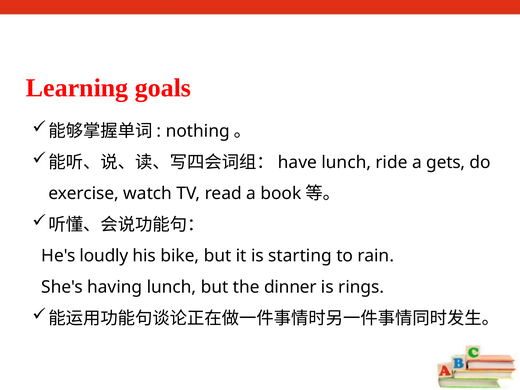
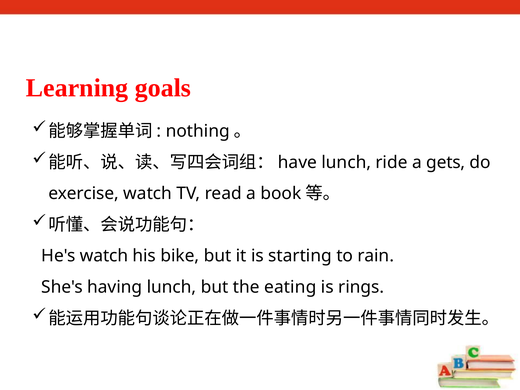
He's loudly: loudly -> watch (104, 256)
dinner: dinner -> eating (290, 287)
